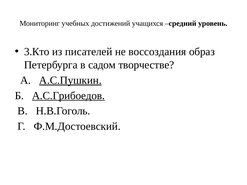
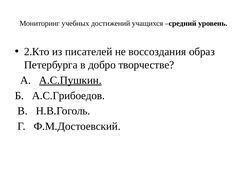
3.Кто: 3.Кто -> 2.Кто (37, 52)
садом: садом -> добро (102, 65)
А.С.Грибоедов underline: present -> none (68, 96)
